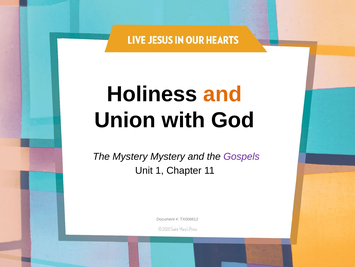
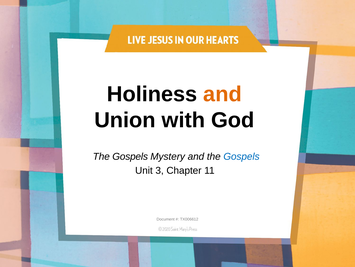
Mystery: Mystery -> Gospels (130, 156)
Gospels colour: purple -> blue (241, 156)
1: 1 -> 3 (160, 170)
